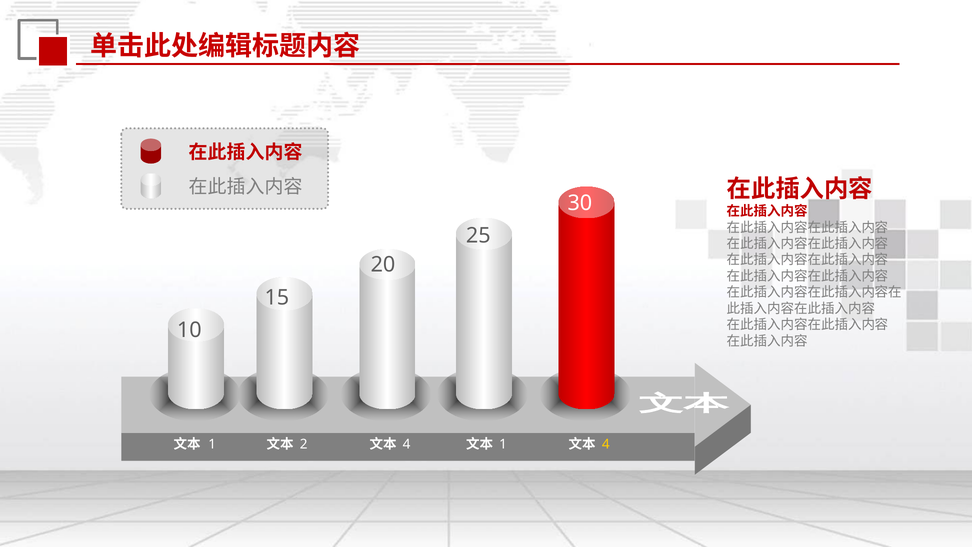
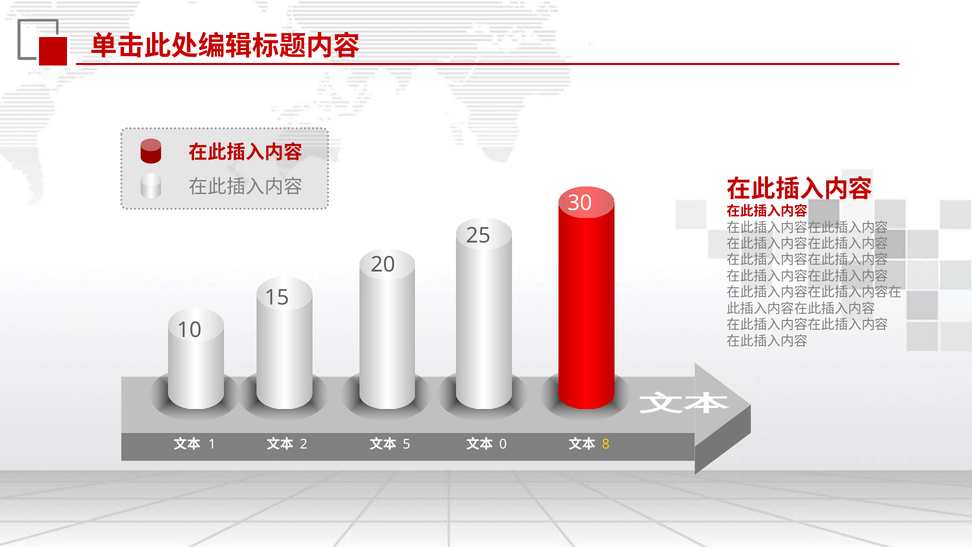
4: 4 -> 5 (407, 444)
1: 1 -> 0 (503, 444)
4: 4 -> 8 (606, 444)
